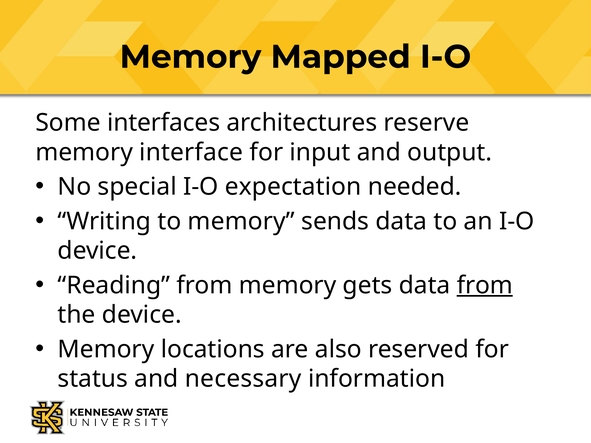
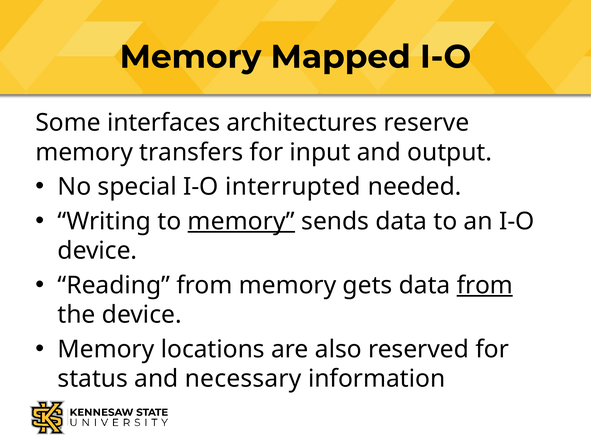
interface: interface -> transfers (191, 152)
expectation: expectation -> interrupted (293, 187)
memory underline: none -> present (241, 221)
